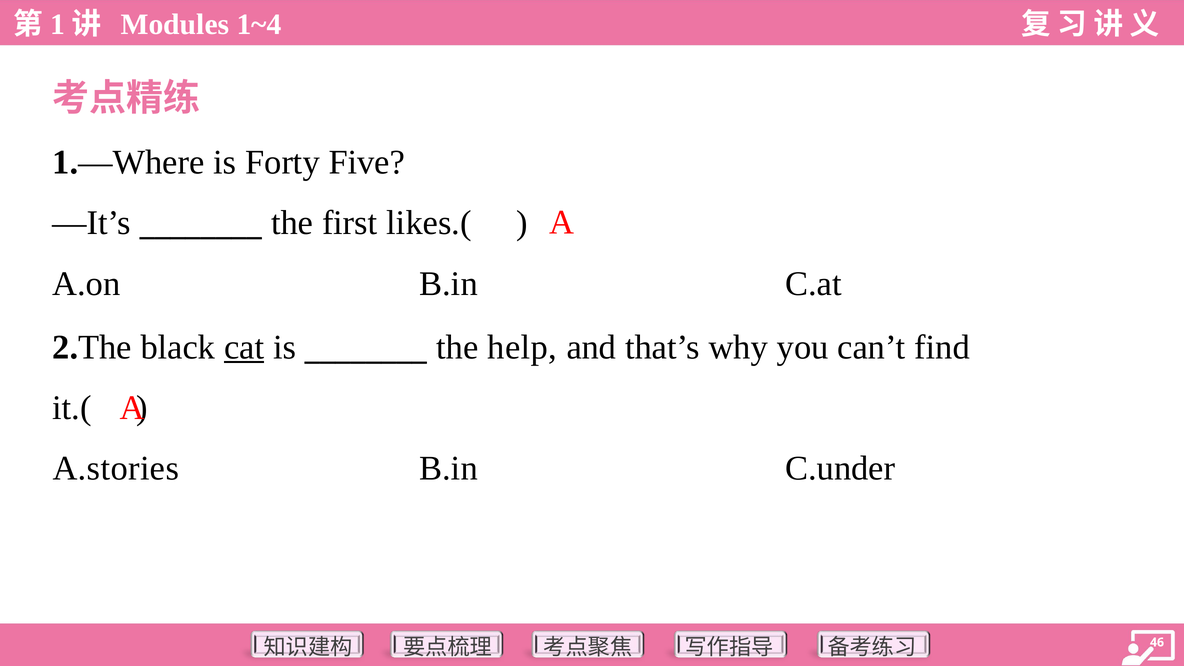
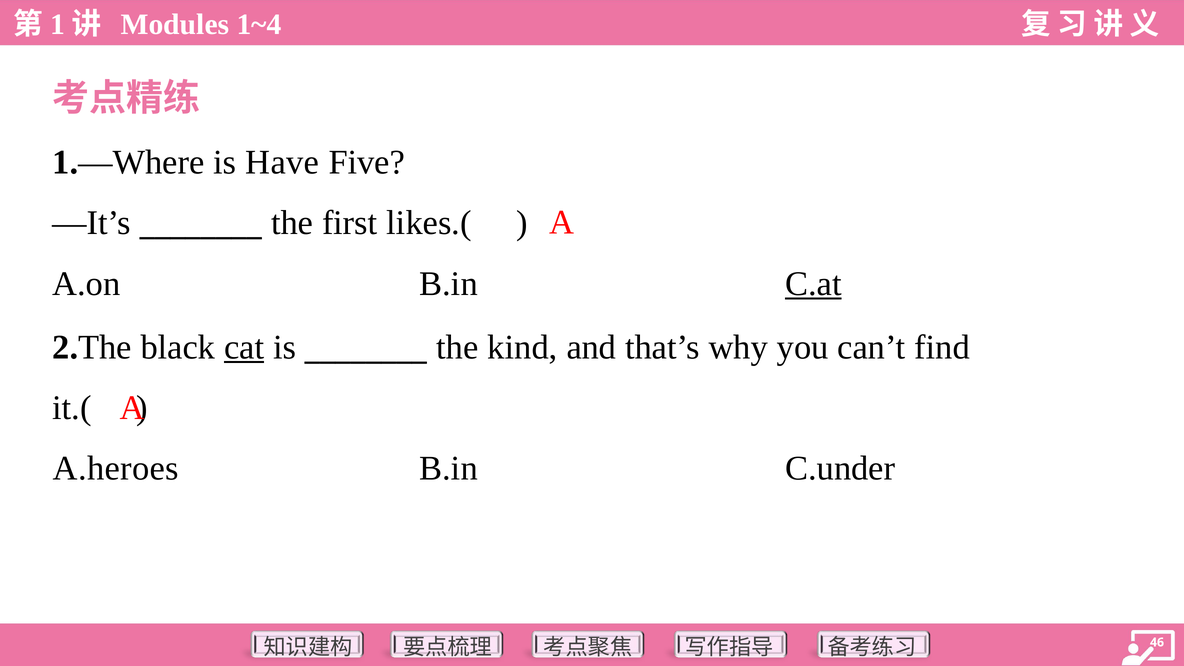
Forty: Forty -> Have (282, 162)
C.at underline: none -> present (813, 284)
help: help -> kind (522, 347)
A.stories: A.stories -> A.heroes (116, 468)
